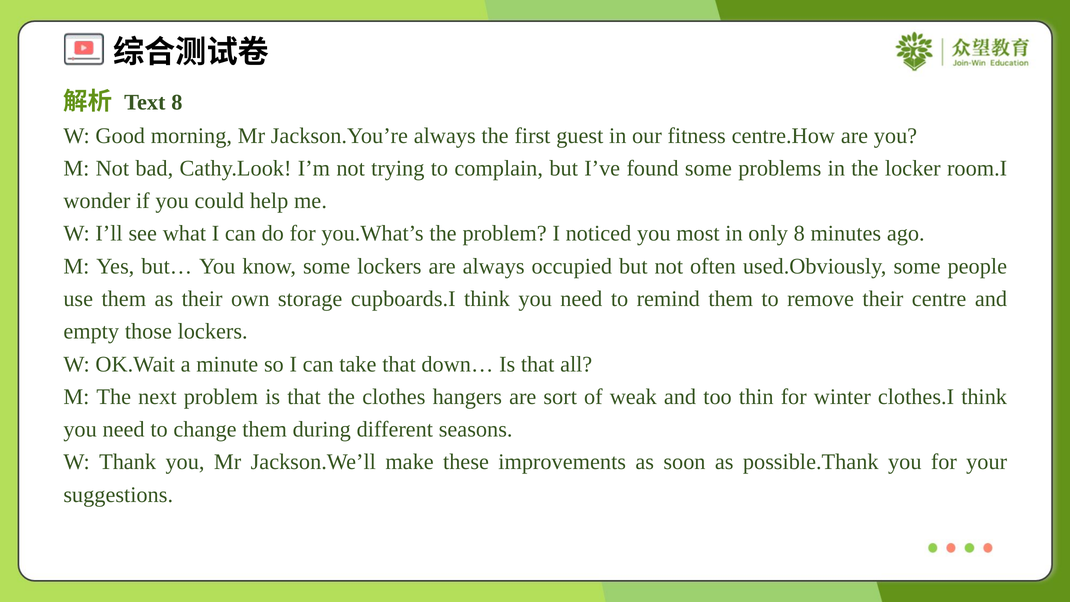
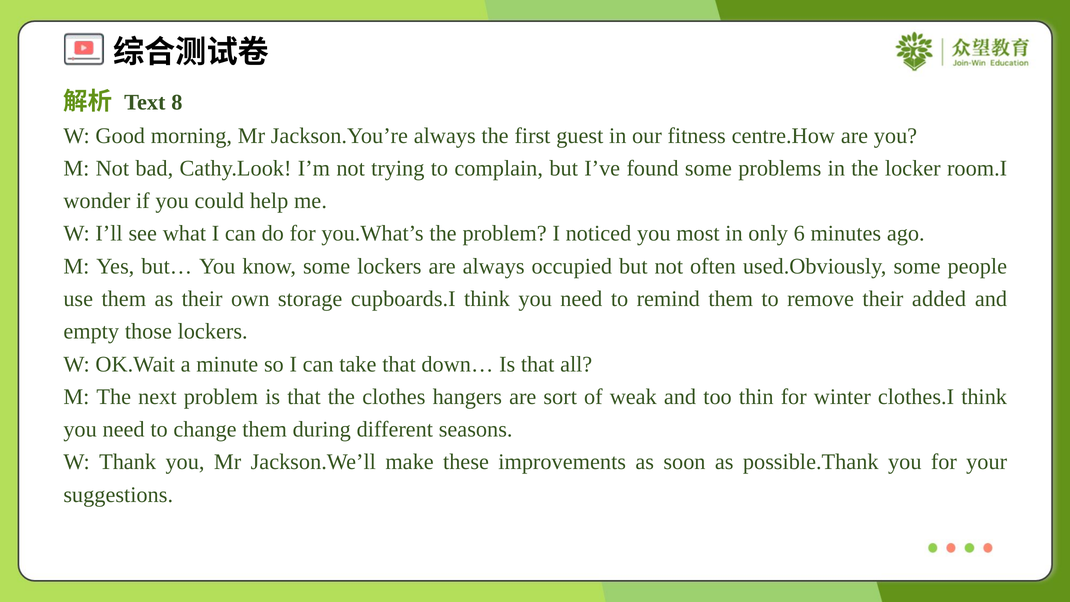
only 8: 8 -> 6 (799, 234)
centre: centre -> added (939, 299)
